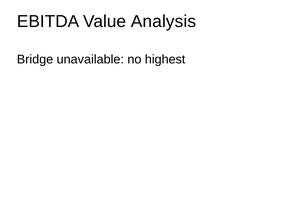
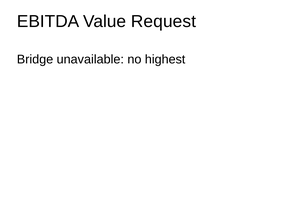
Analysis: Analysis -> Request (164, 21)
